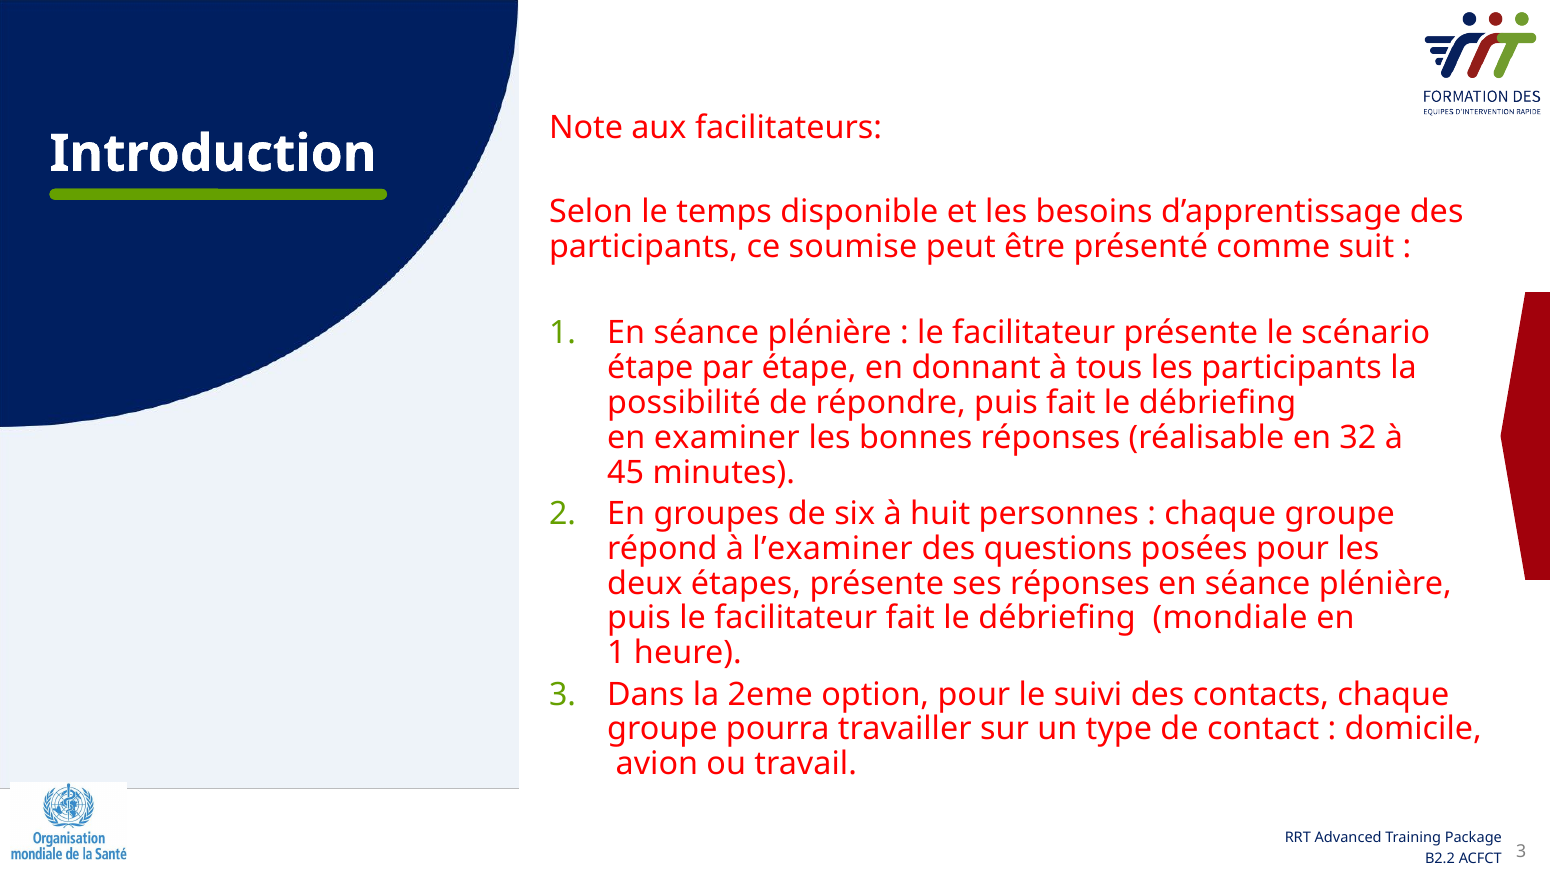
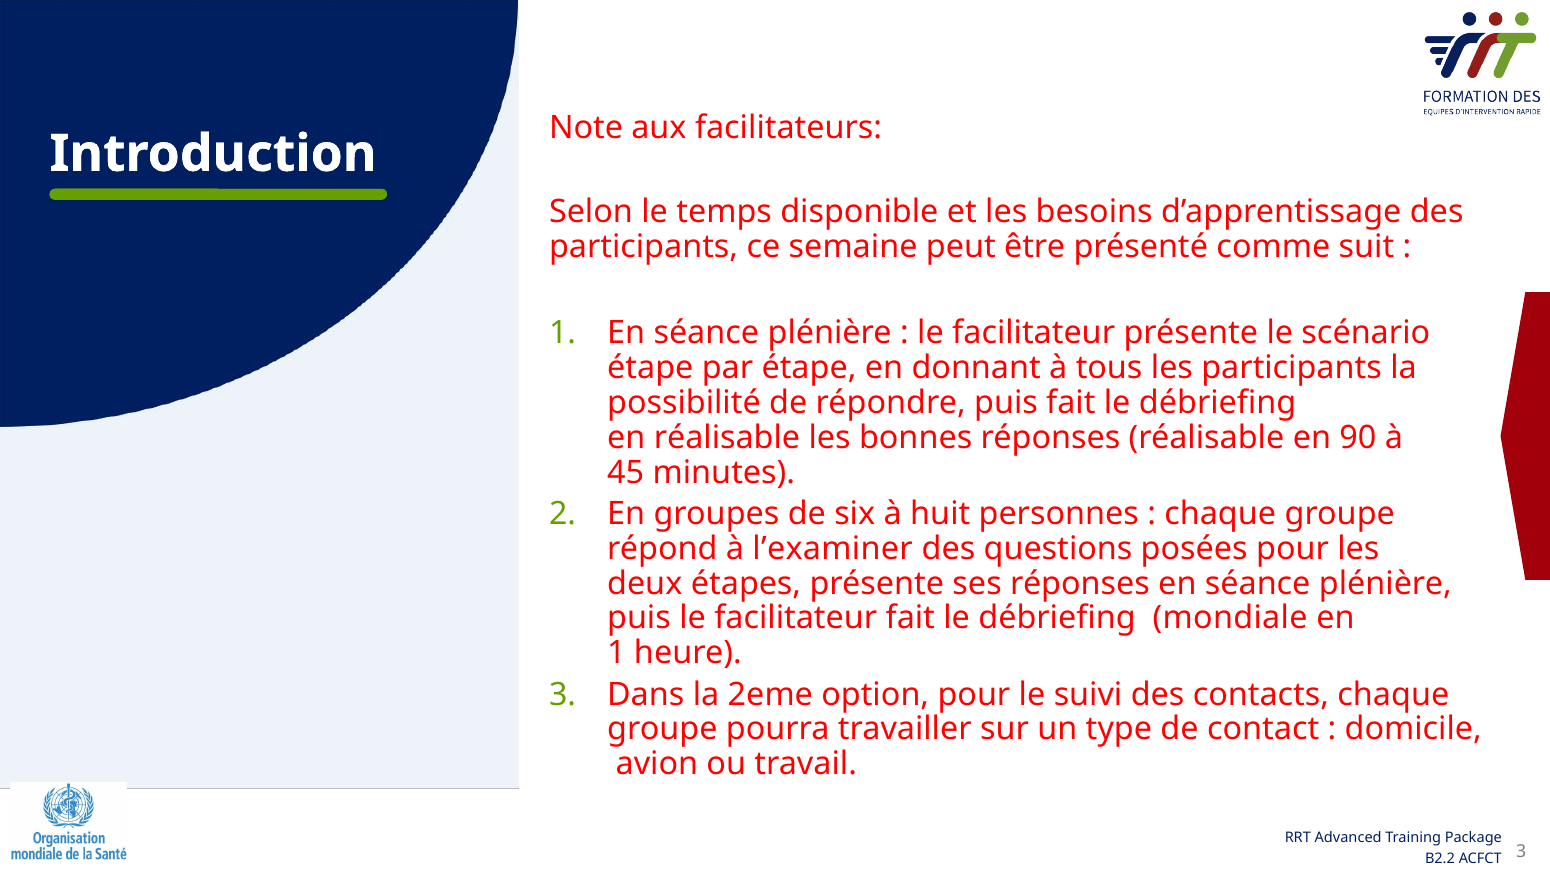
soumise: soumise -> semaine (853, 247)
en examiner: examiner -> réalisable (727, 437)
32: 32 -> 90 (1358, 437)
